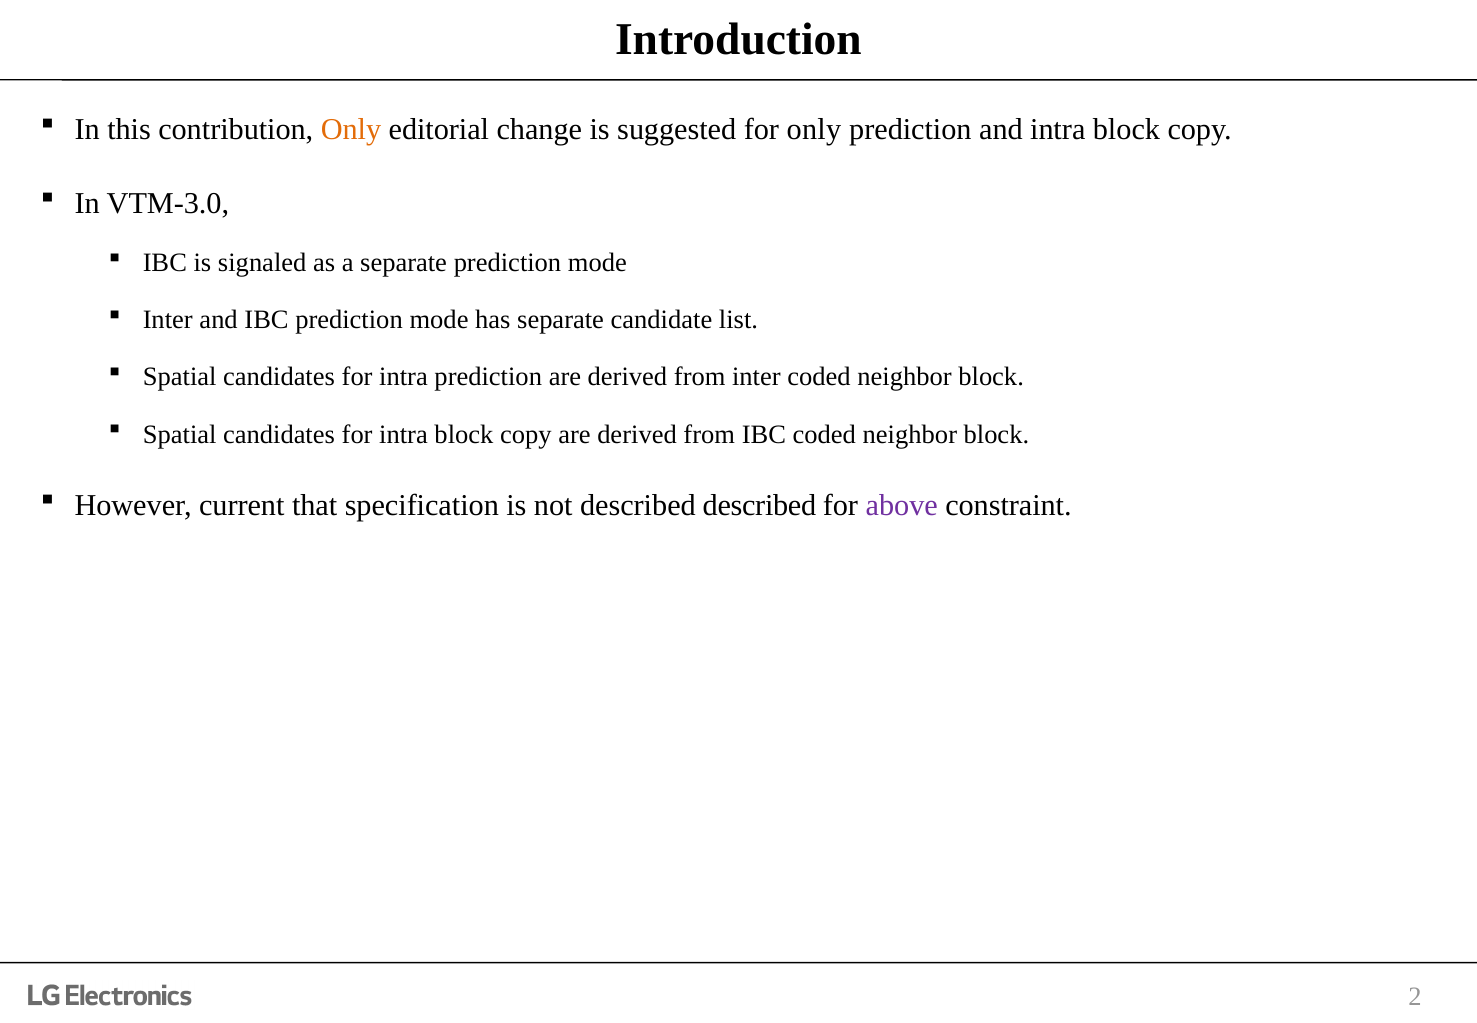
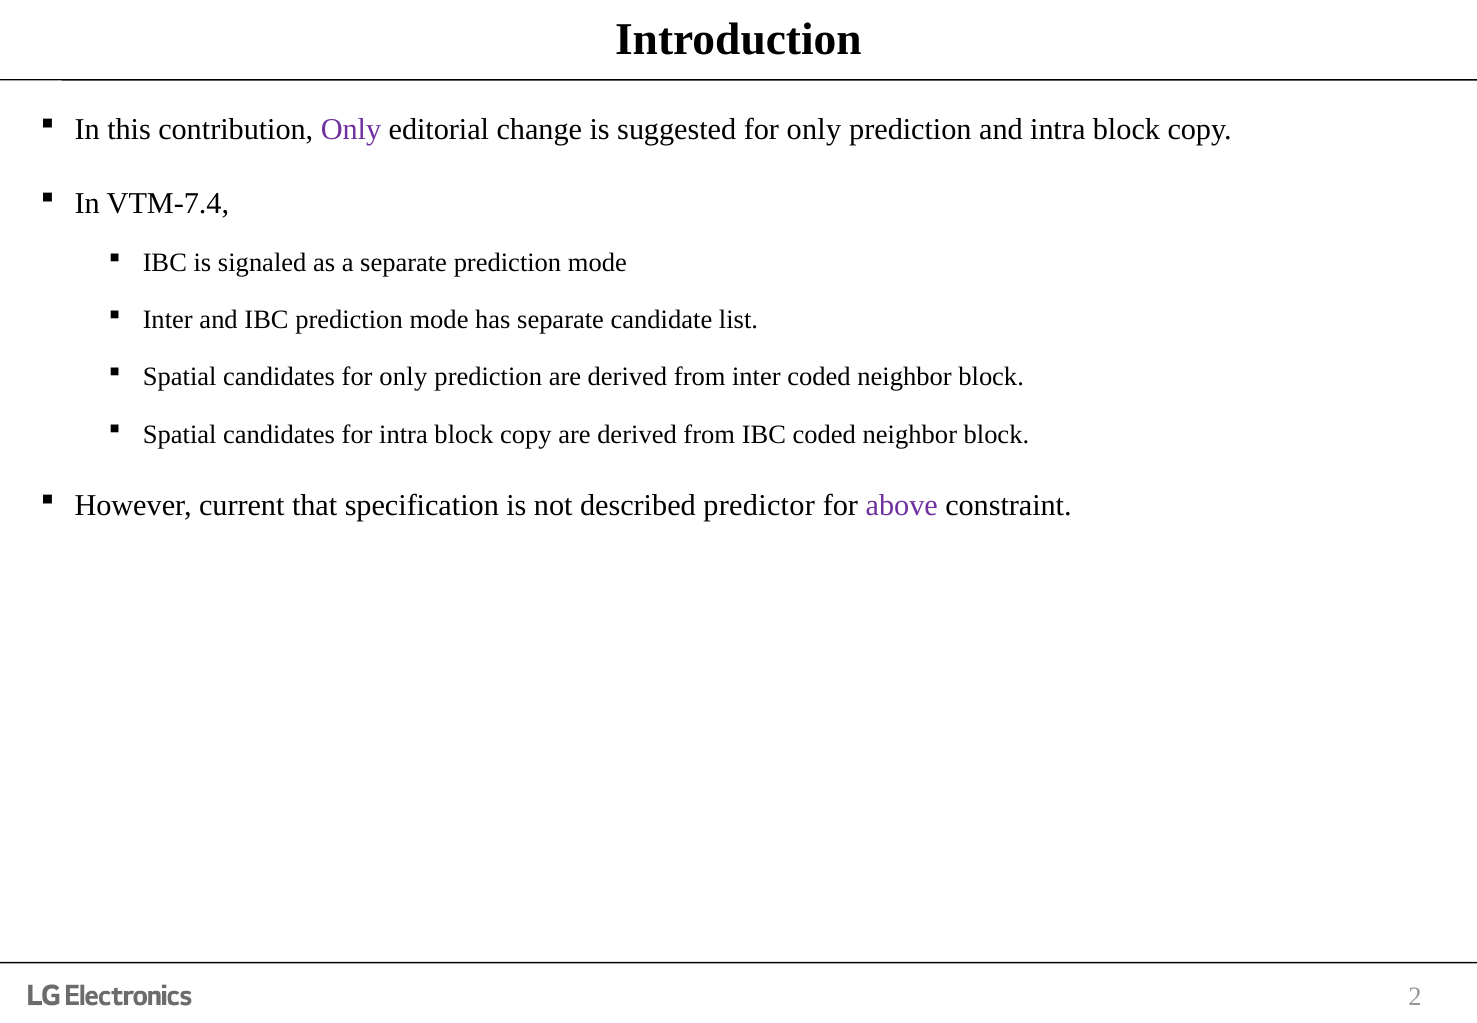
Only colour: orange -> purple (351, 130)
VTM-3.0: VTM-3.0 -> VTM-7.4 (168, 203)
intra: intra -> only (403, 377)
described described: described -> predictor (759, 506)
